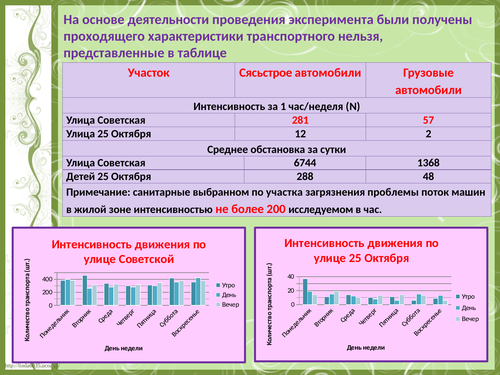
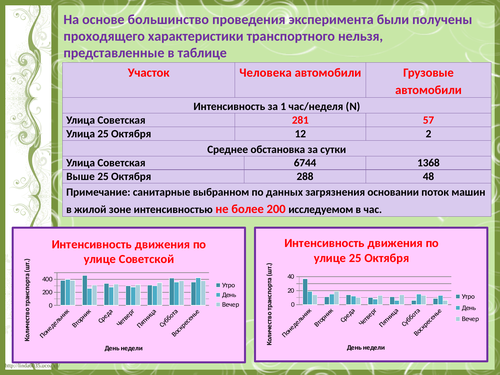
деятельности: деятельности -> большинство (168, 20)
Сясьстрое: Сясьстрое -> Человека (266, 73)
Детей: Детей -> Выше (81, 177)
участка: участка -> данных (284, 192)
проблемы: проблемы -> основании (393, 192)
